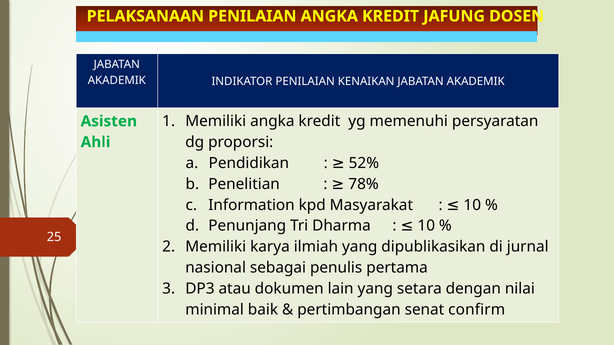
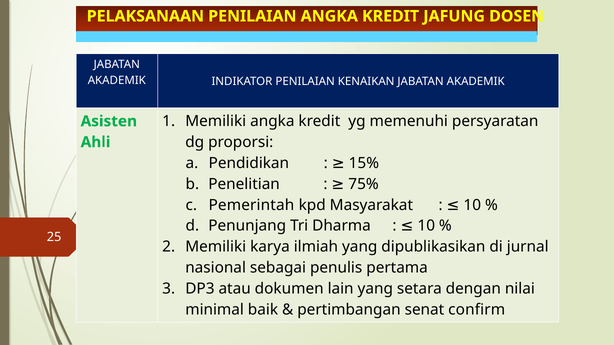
52%: 52% -> 15% (364, 163)
78%: 78% -> 75% (364, 184)
Information: Information -> Pemerintah (251, 205)
